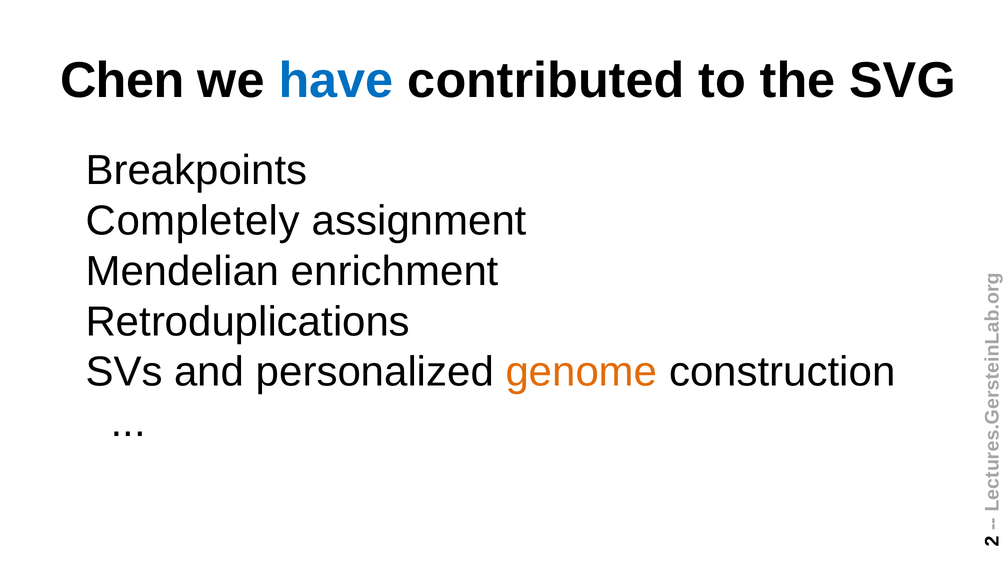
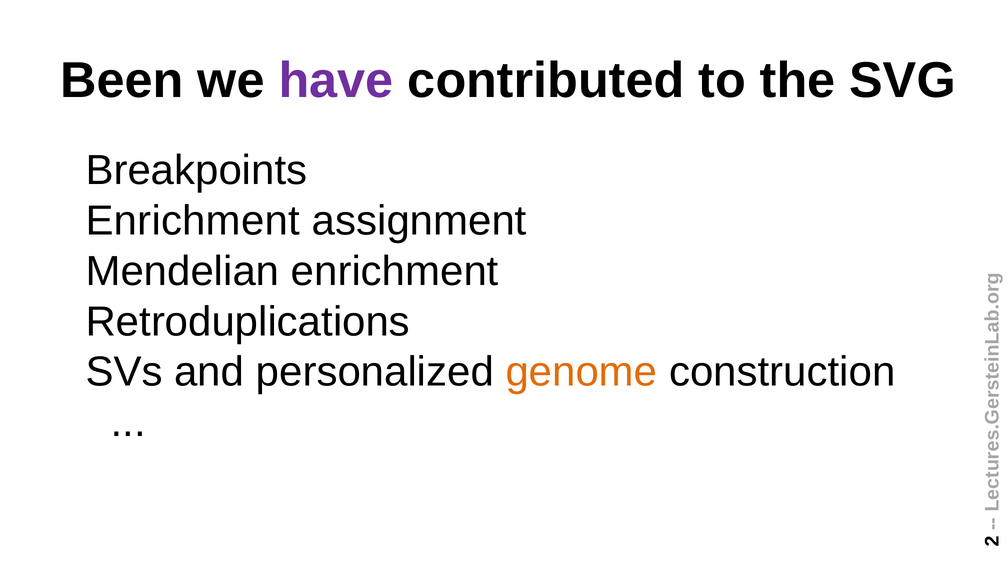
Chen: Chen -> Been (122, 80)
have colour: blue -> purple (336, 80)
Completely: Completely -> Enrichment (193, 221)
